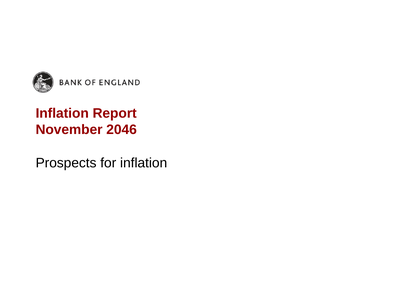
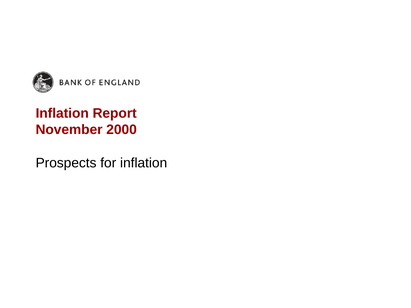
2046: 2046 -> 2000 (122, 130)
